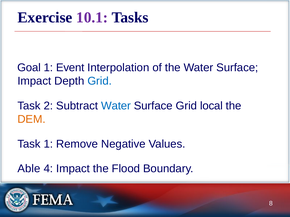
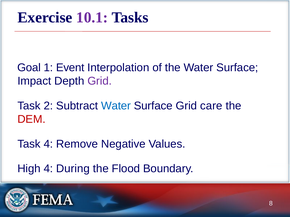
Grid colour: blue -> purple (100, 81)
local: local -> care (211, 106)
DEM colour: orange -> red (31, 119)
Task 1: 1 -> 4 (48, 144)
Able: Able -> High (29, 169)
4 Impact: Impact -> During (73, 169)
